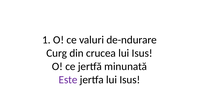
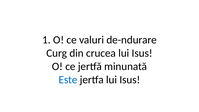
Este colour: purple -> blue (68, 80)
